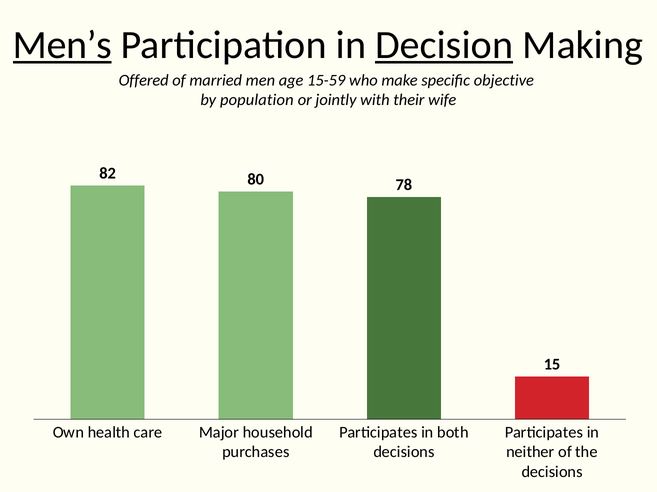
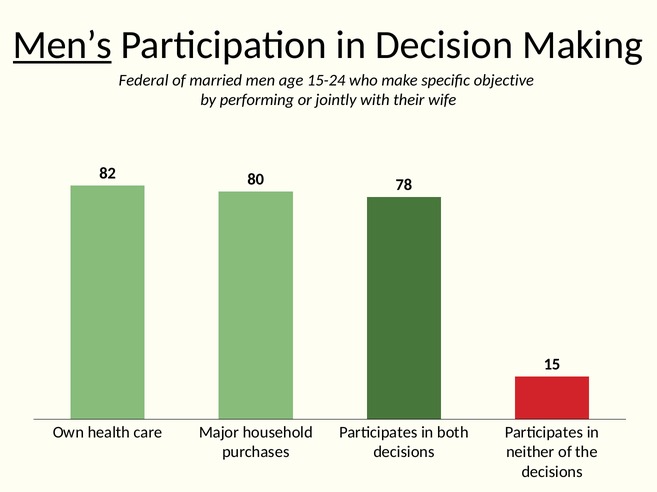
Decision underline: present -> none (444, 45)
Offered: Offered -> Federal (144, 80)
15-59: 15-59 -> 15-24 (326, 80)
population: population -> performing (257, 100)
